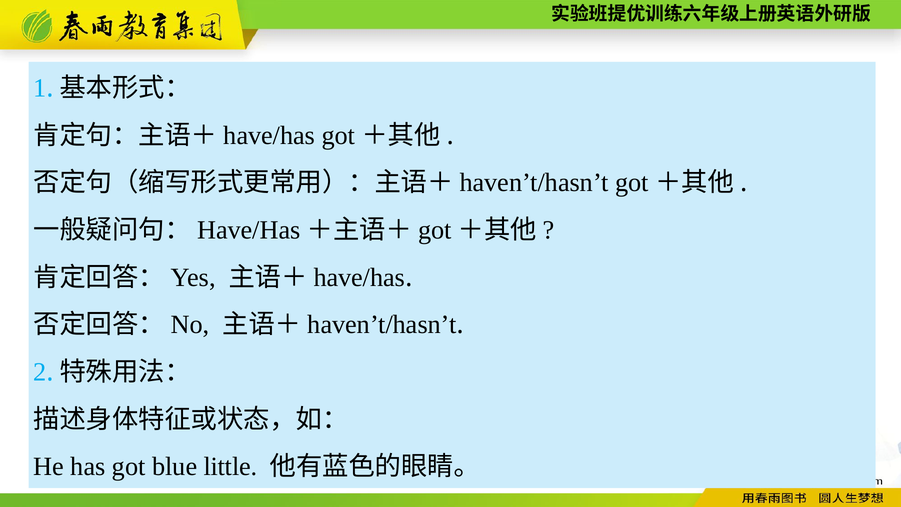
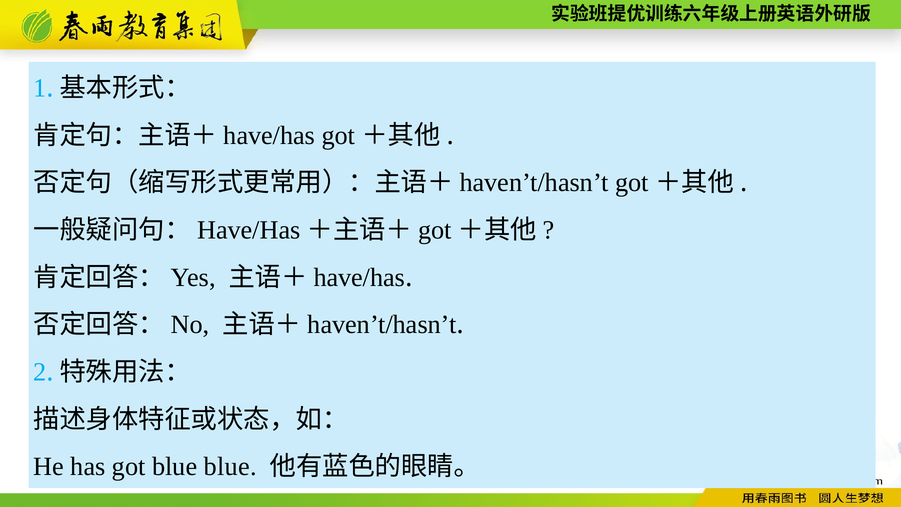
blue little: little -> blue (230, 467)
